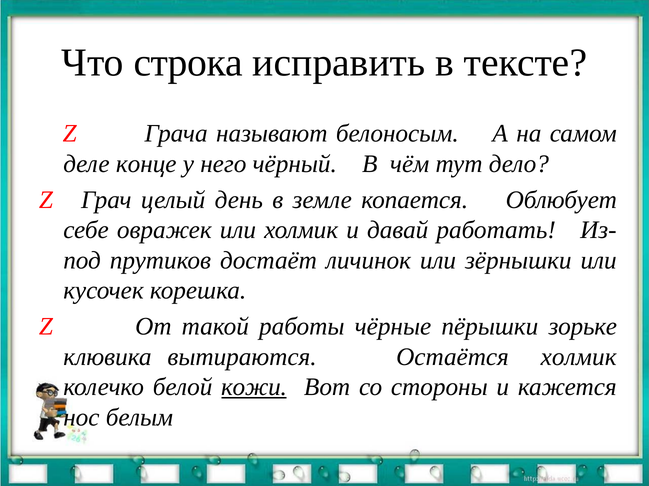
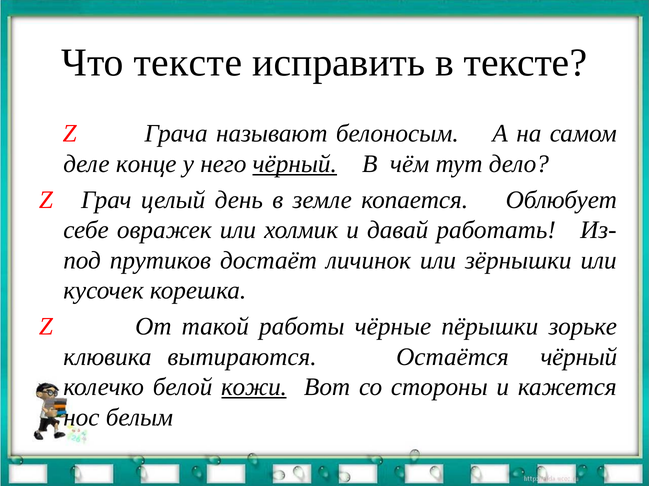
Что строка: строка -> тексте (188, 63)
чёрный underline: none -> present (295, 164)
Остаётся холмик: холмик -> чёрный (579, 357)
